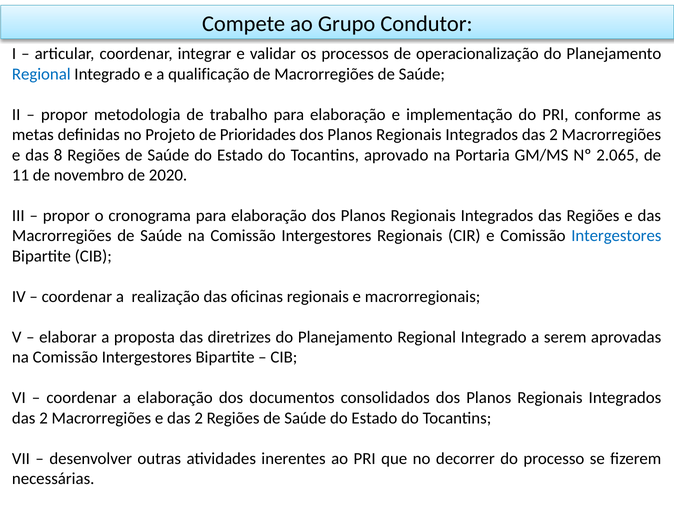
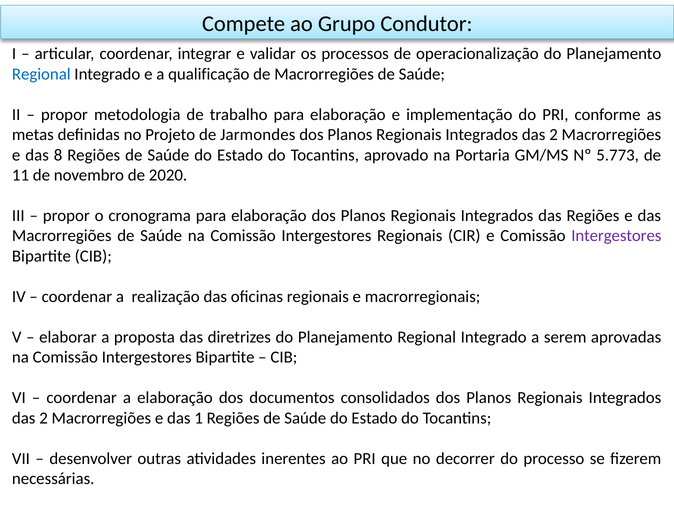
Prioridades: Prioridades -> Jarmondes (258, 135)
2.065: 2.065 -> 5.773 (618, 155)
Intergestores colour: blue -> purple (616, 236)
e das 2: 2 -> 1 (199, 418)
